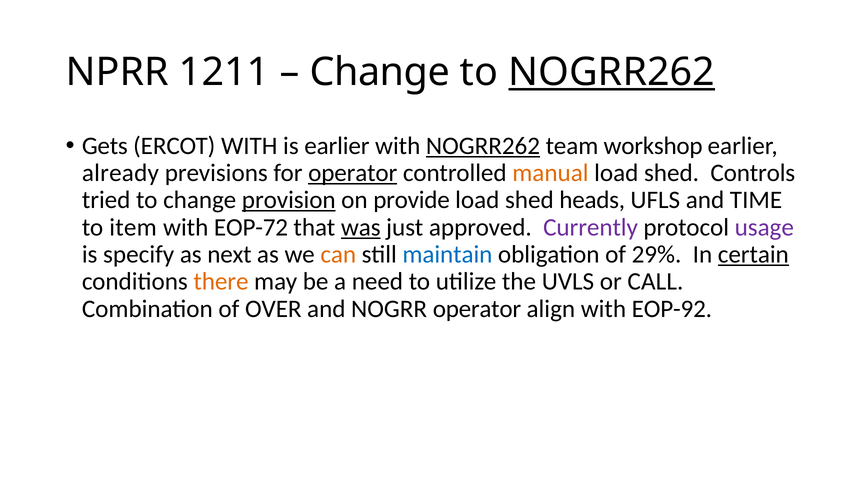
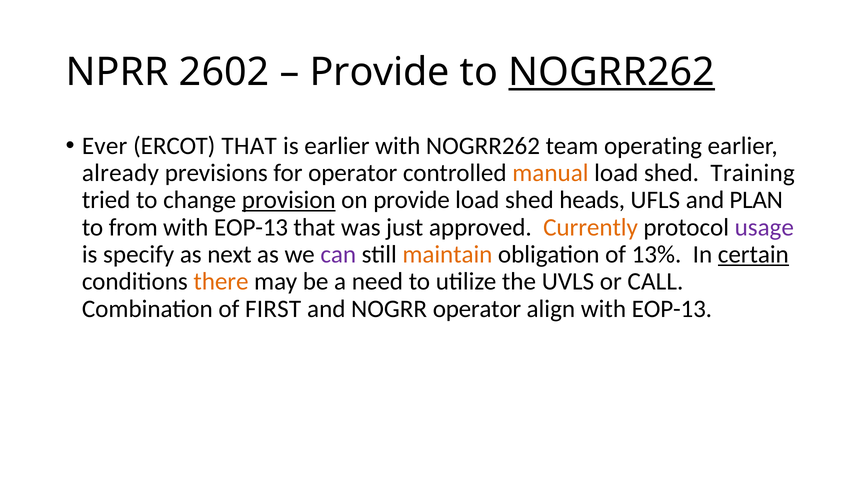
1211: 1211 -> 2602 (224, 72)
Change: Change -> Provide (380, 72)
Gets: Gets -> Ever (105, 146)
ERCOT WITH: WITH -> THAT (249, 146)
NOGRR262 underline: present -> none (483, 146)
workshop: workshop -> operating (653, 146)
operator underline: present -> none (353, 173)
Controls: Controls -> Training (753, 173)
TIME: TIME -> PLAN (756, 200)
item: item -> from (133, 227)
EOP-72: EOP-72 -> EOP-13 (251, 227)
was underline: present -> none (361, 227)
Currently colour: purple -> orange (591, 227)
can colour: orange -> purple (338, 254)
maintain colour: blue -> orange (447, 254)
29%: 29% -> 13% (657, 254)
OVER: OVER -> FIRST (273, 309)
align with EOP-92: EOP-92 -> EOP-13 (672, 309)
